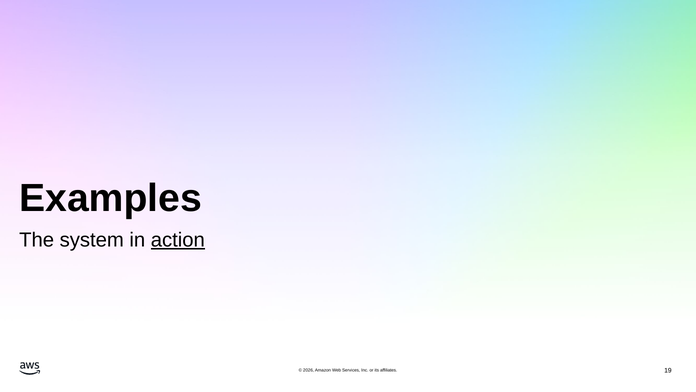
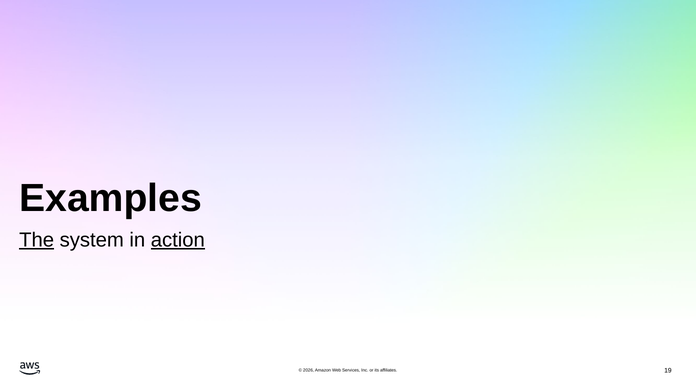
The underline: none -> present (37, 240)
